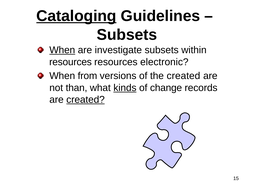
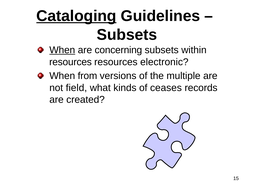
investigate: investigate -> concerning (118, 50)
the created: created -> multiple (184, 76)
than: than -> field (76, 88)
kinds underline: present -> none (125, 88)
change: change -> ceases (166, 88)
created underline: present -> none (86, 99)
